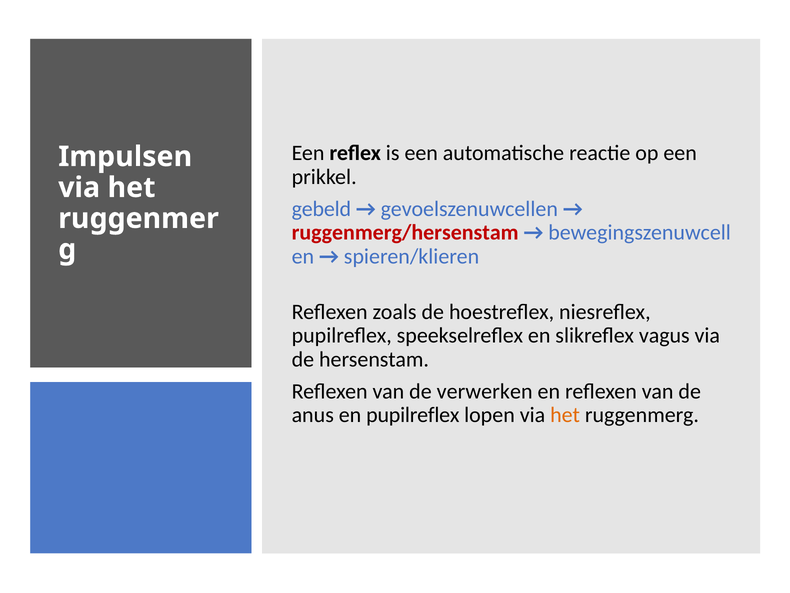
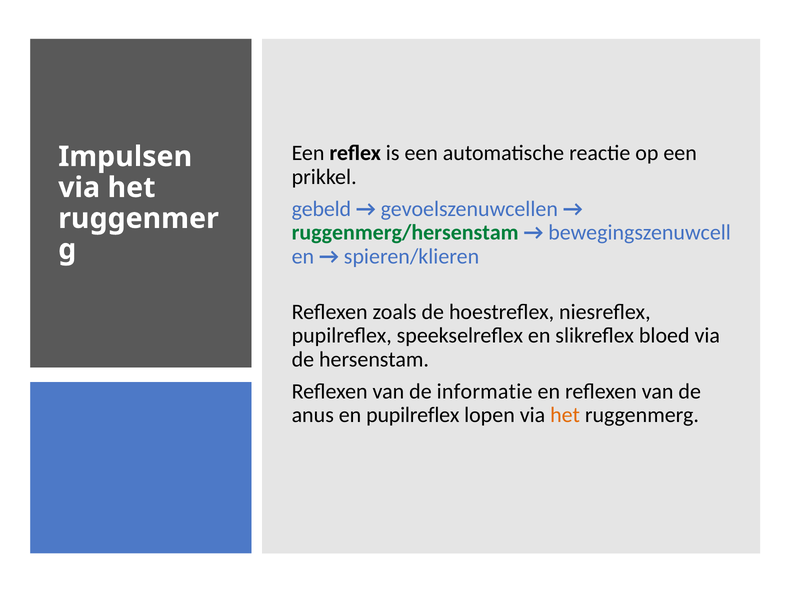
ruggenmerg/hersenstam colour: red -> green (405, 232)
vagus: vagus -> bloed (664, 335)
verwerken: verwerken -> informatie (485, 391)
